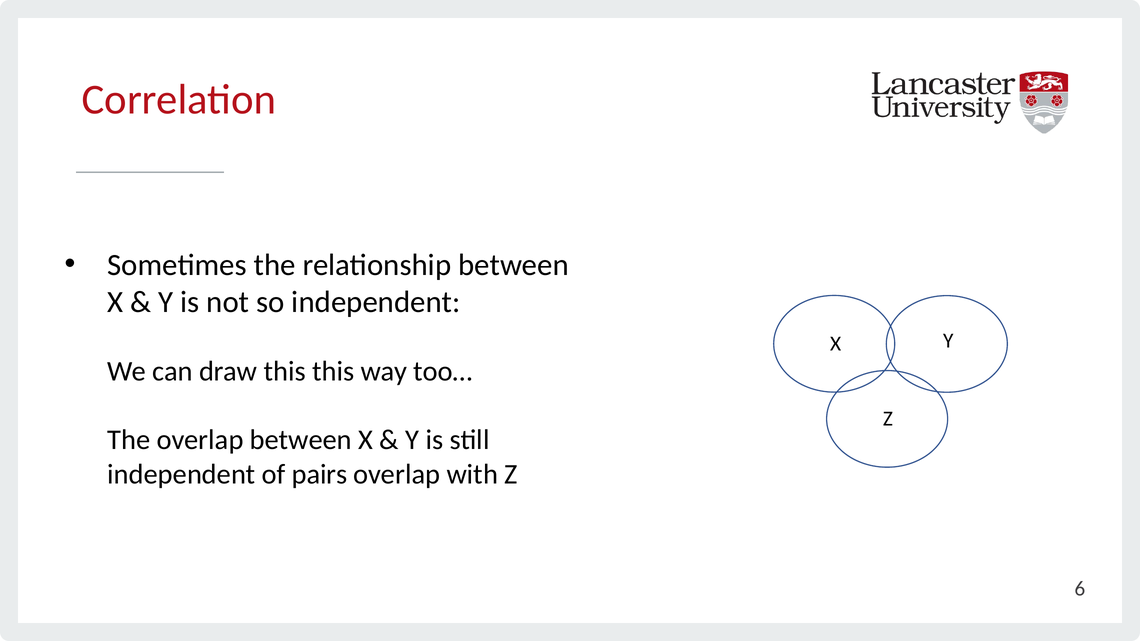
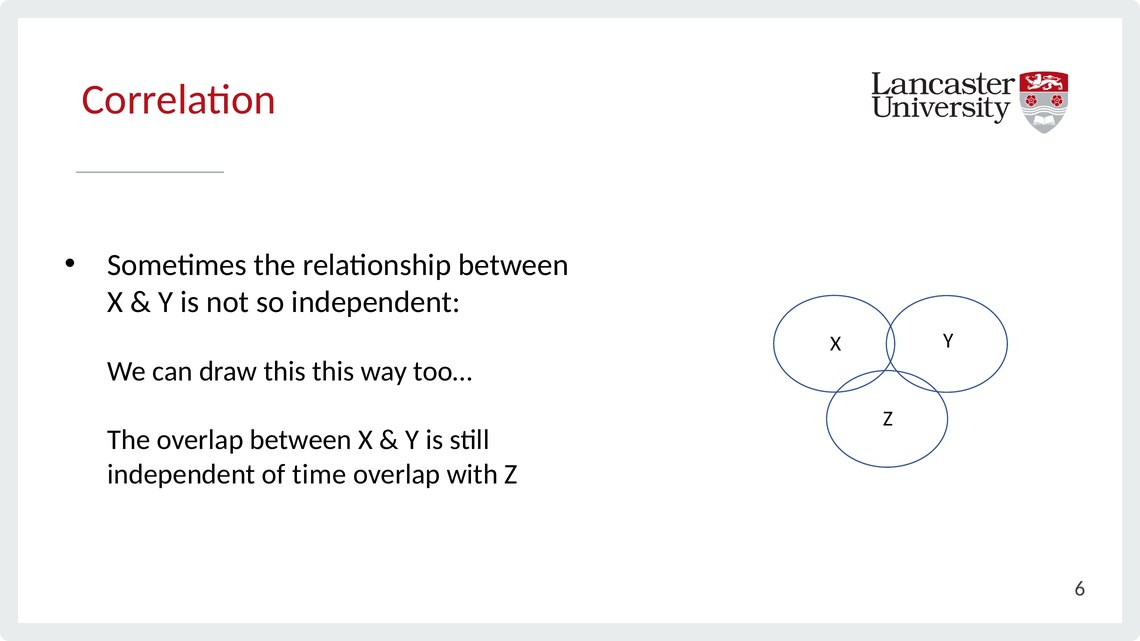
pairs: pairs -> time (319, 474)
